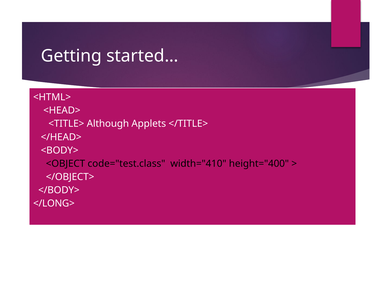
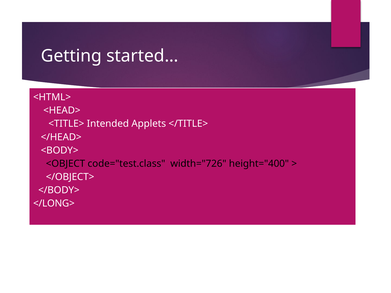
Although: Although -> Intended (108, 124)
width="410: width="410 -> width="726 (198, 164)
